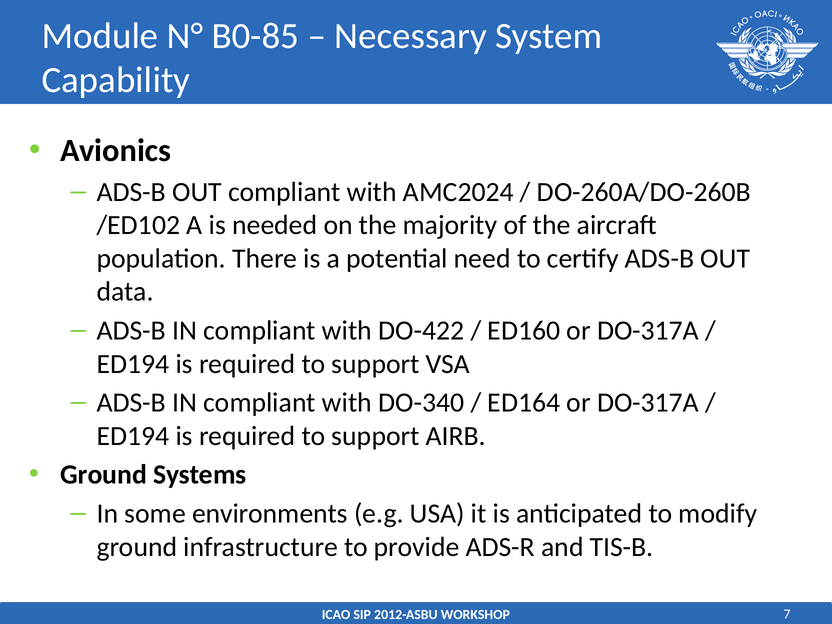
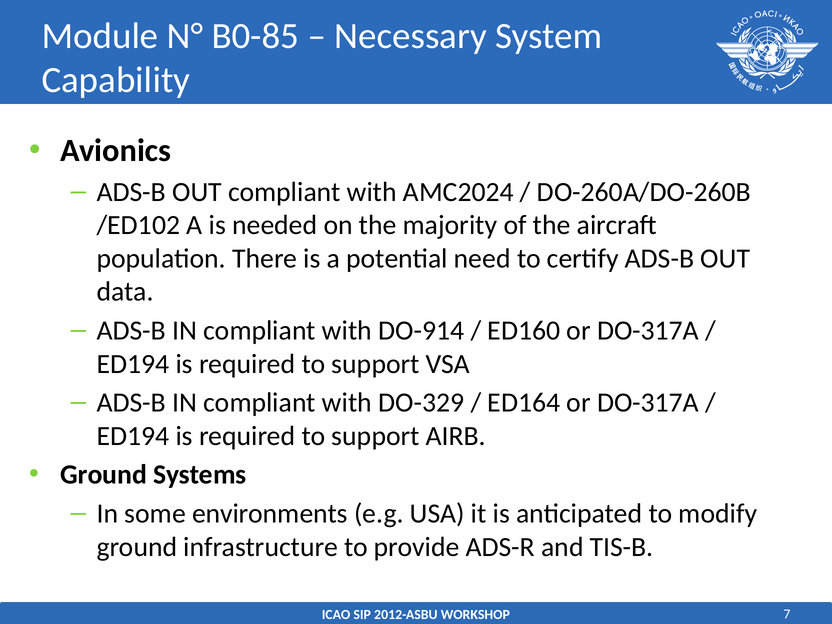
DO-422: DO-422 -> DO-914 (421, 331)
DO-340: DO-340 -> DO-329 (421, 403)
